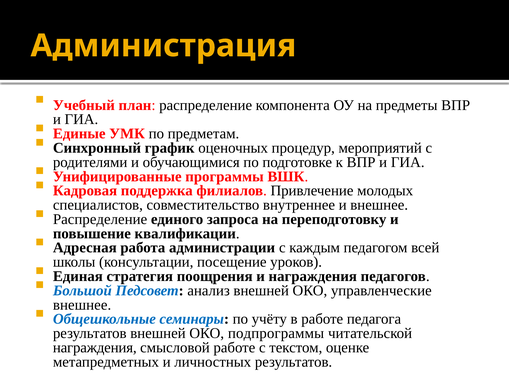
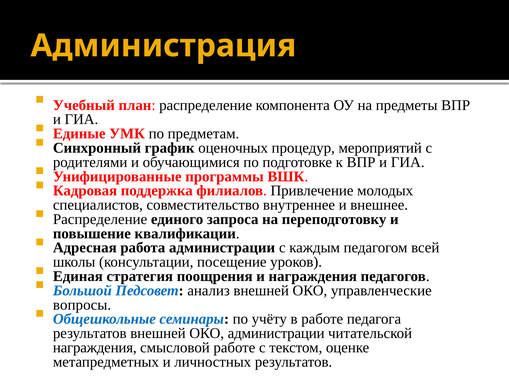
внешнее: внешнее -> вопросы (82, 305)
ОКО подпрограммы: подпрограммы -> администрации (276, 333)
